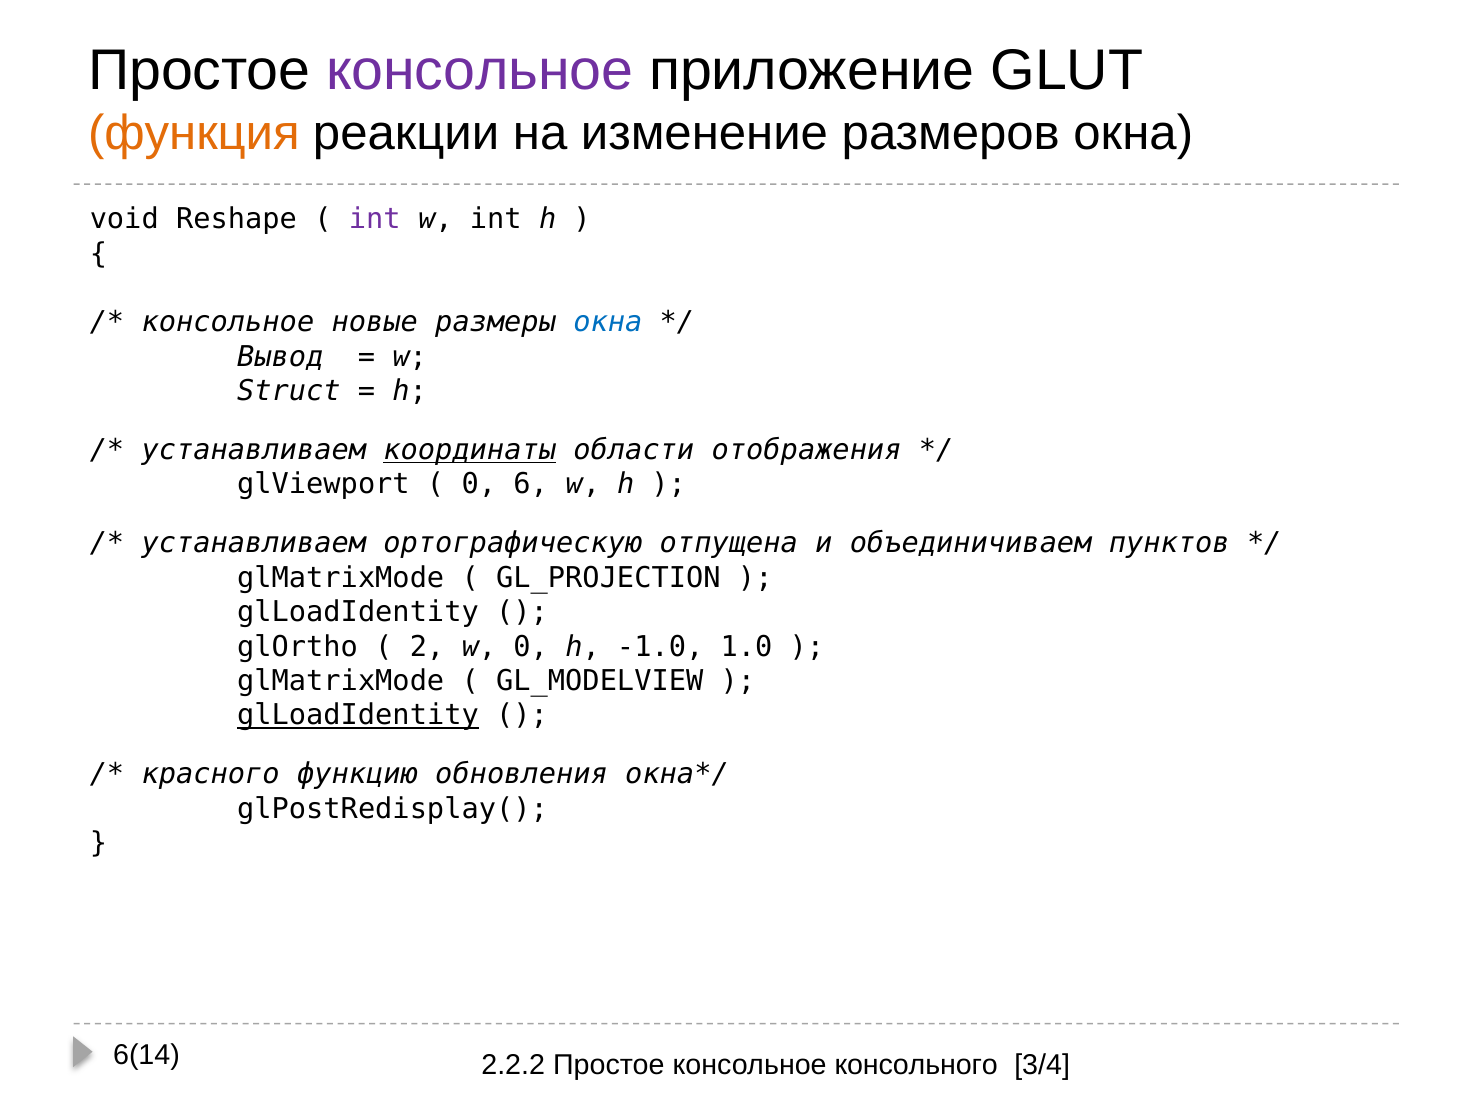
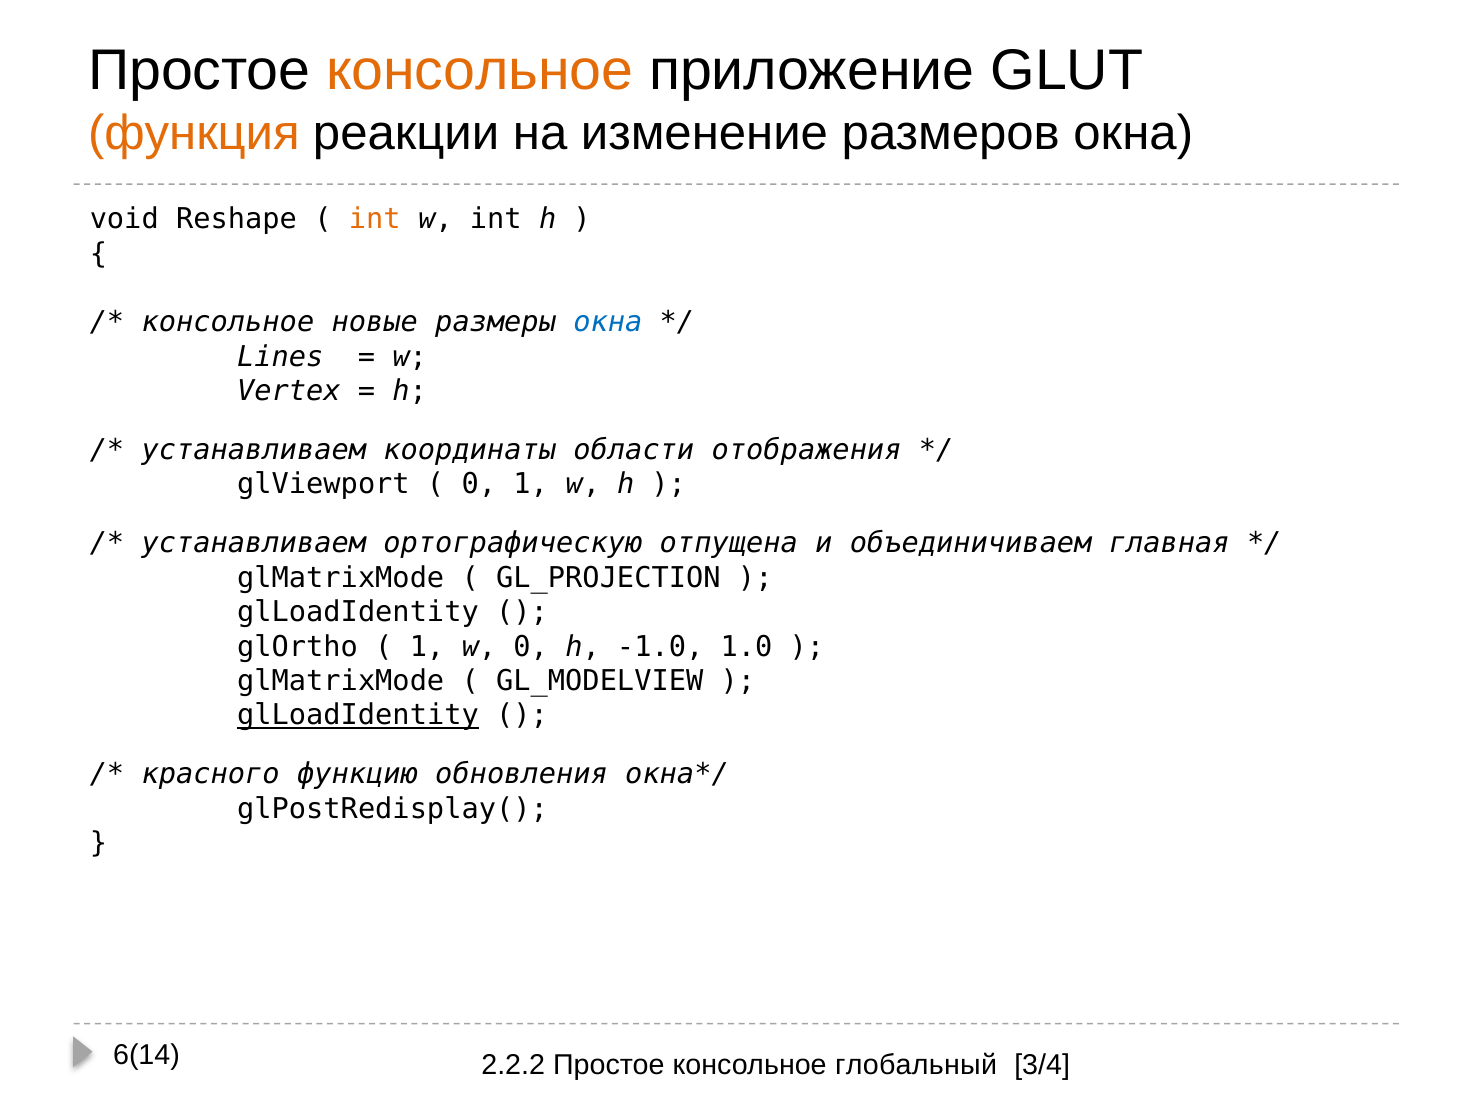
консольное colour: purple -> orange (480, 70)
int colour: purple -> orange (375, 219)
Вывод: Вывод -> Lines (280, 357)
Struct: Struct -> Vertex (289, 391)
координаты underline: present -> none (470, 450)
0 6: 6 -> 1 (531, 484)
пунктов: пунктов -> главная (1169, 543)
2: 2 -> 1 (427, 646)
консольного: консольного -> глобальный (916, 1065)
